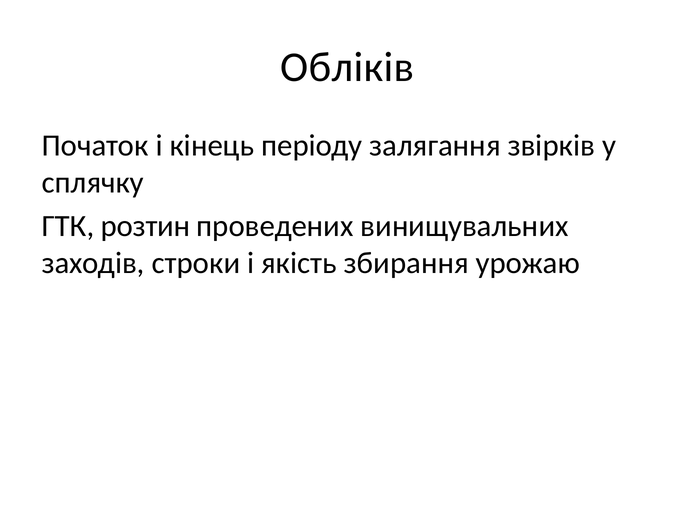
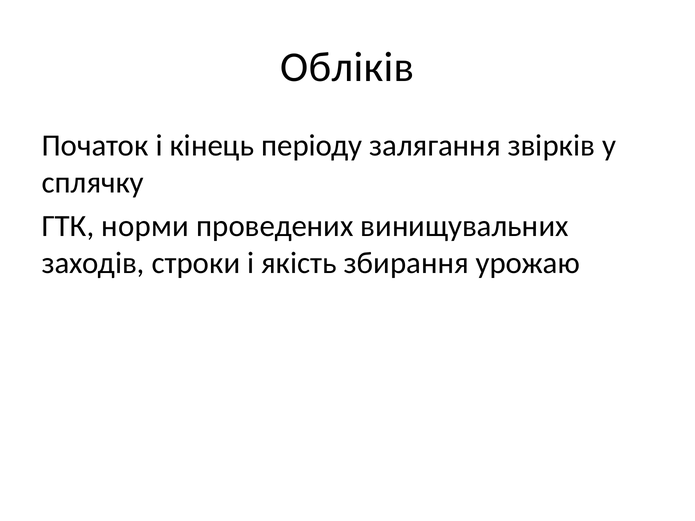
розтин: розтин -> норми (145, 226)
